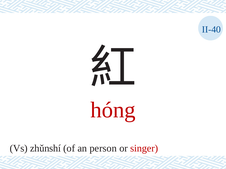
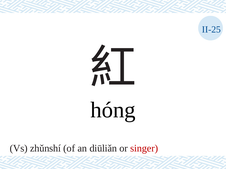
II-40: II-40 -> II-25 (211, 30)
hóng colour: red -> black (113, 110)
person: person -> diūliǎn (103, 149)
